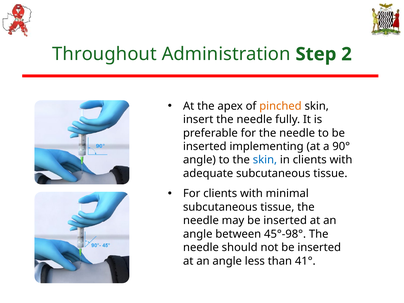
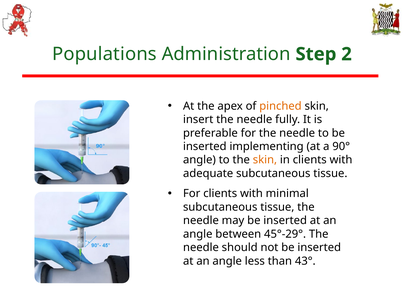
Throughout: Throughout -> Populations (104, 54)
skin colour: blue -> orange (265, 160)
45°-98°: 45°-98° -> 45°-29° (285, 234)
41°: 41° -> 43° (305, 261)
